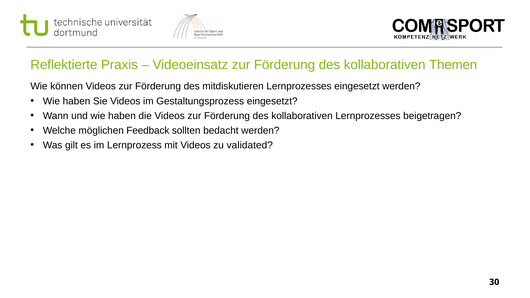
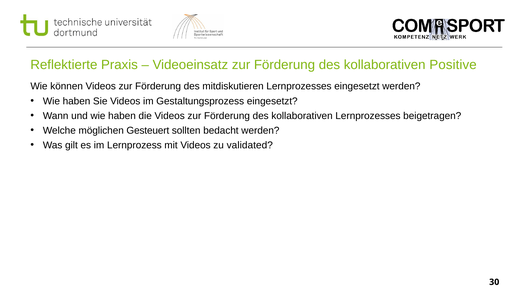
Themen: Themen -> Positive (453, 65)
Feedback: Feedback -> Gesteuert (148, 131)
